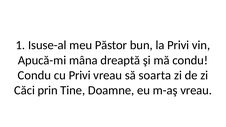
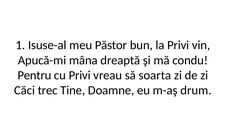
Condu: Condu -> Pentru (34, 75)
prin: prin -> trec (48, 90)
m-aş vreau: vreau -> drum (196, 90)
